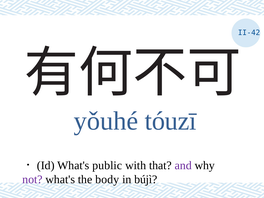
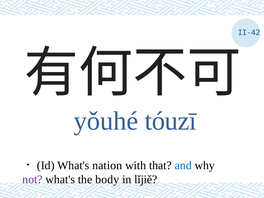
public: public -> nation (107, 165)
and colour: purple -> blue (183, 165)
bújì: bújì -> lǐjiě (146, 179)
